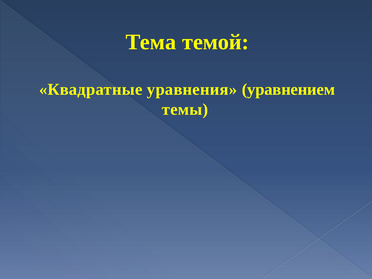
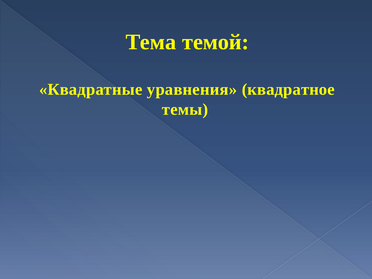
уравнением: уравнением -> квадратное (288, 90)
